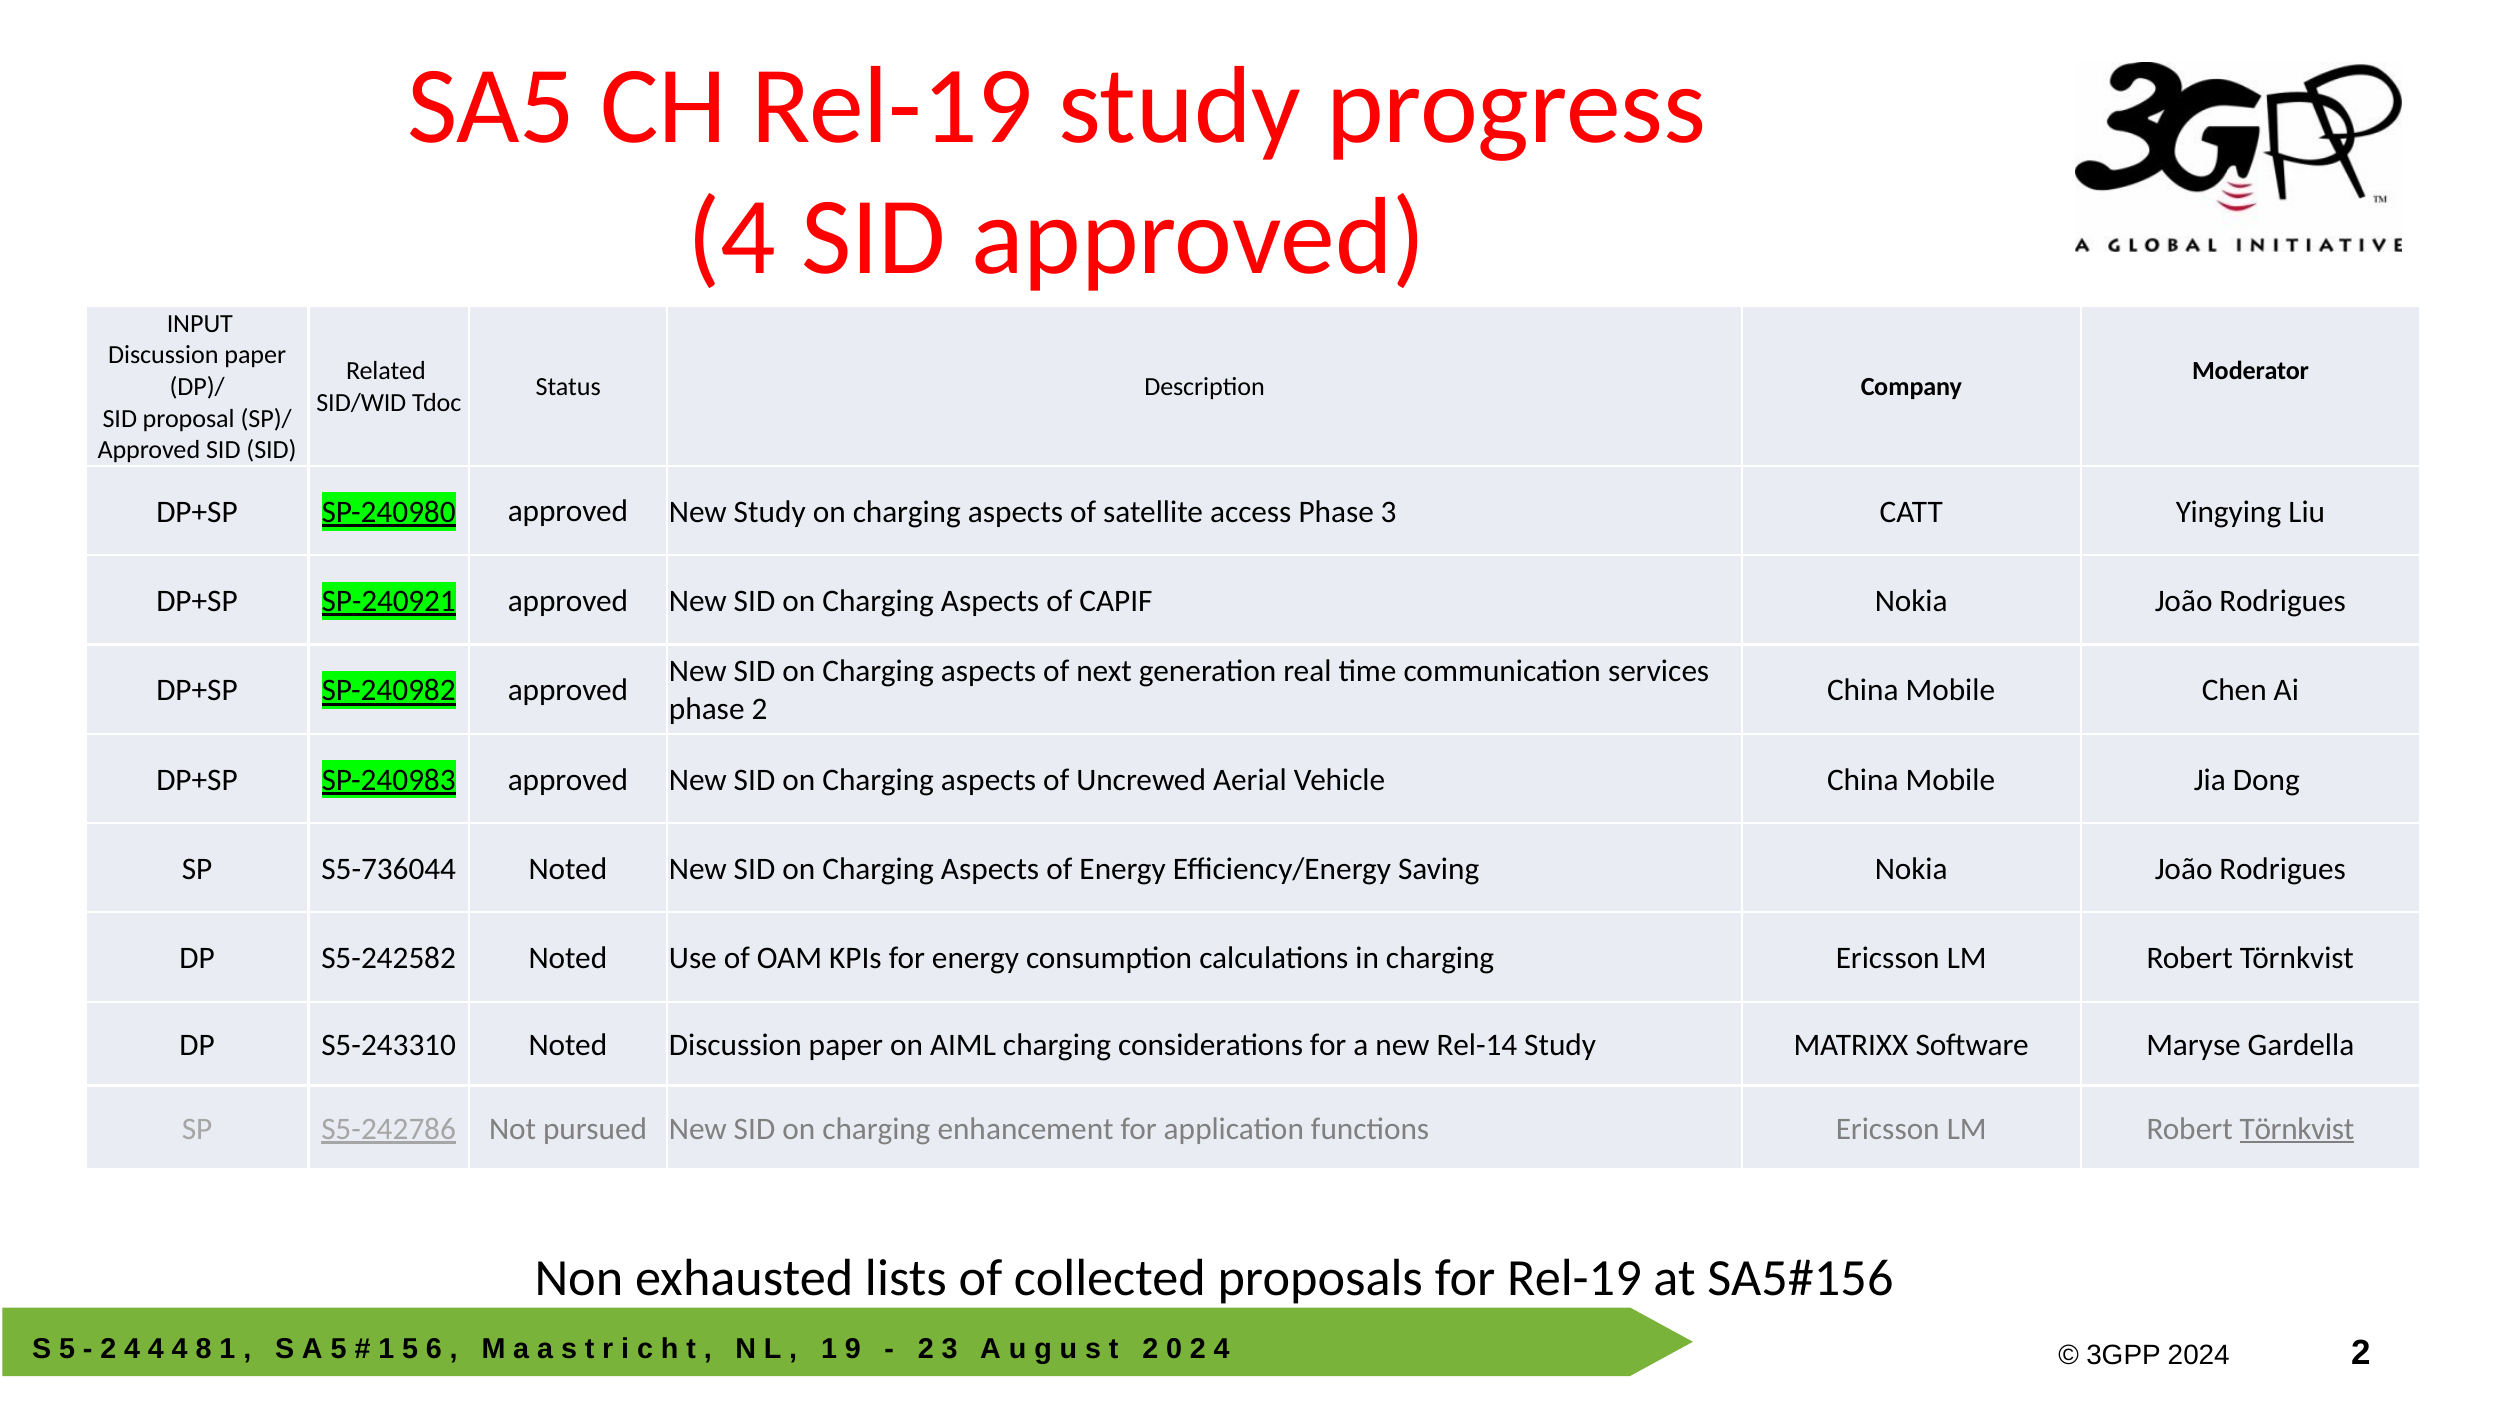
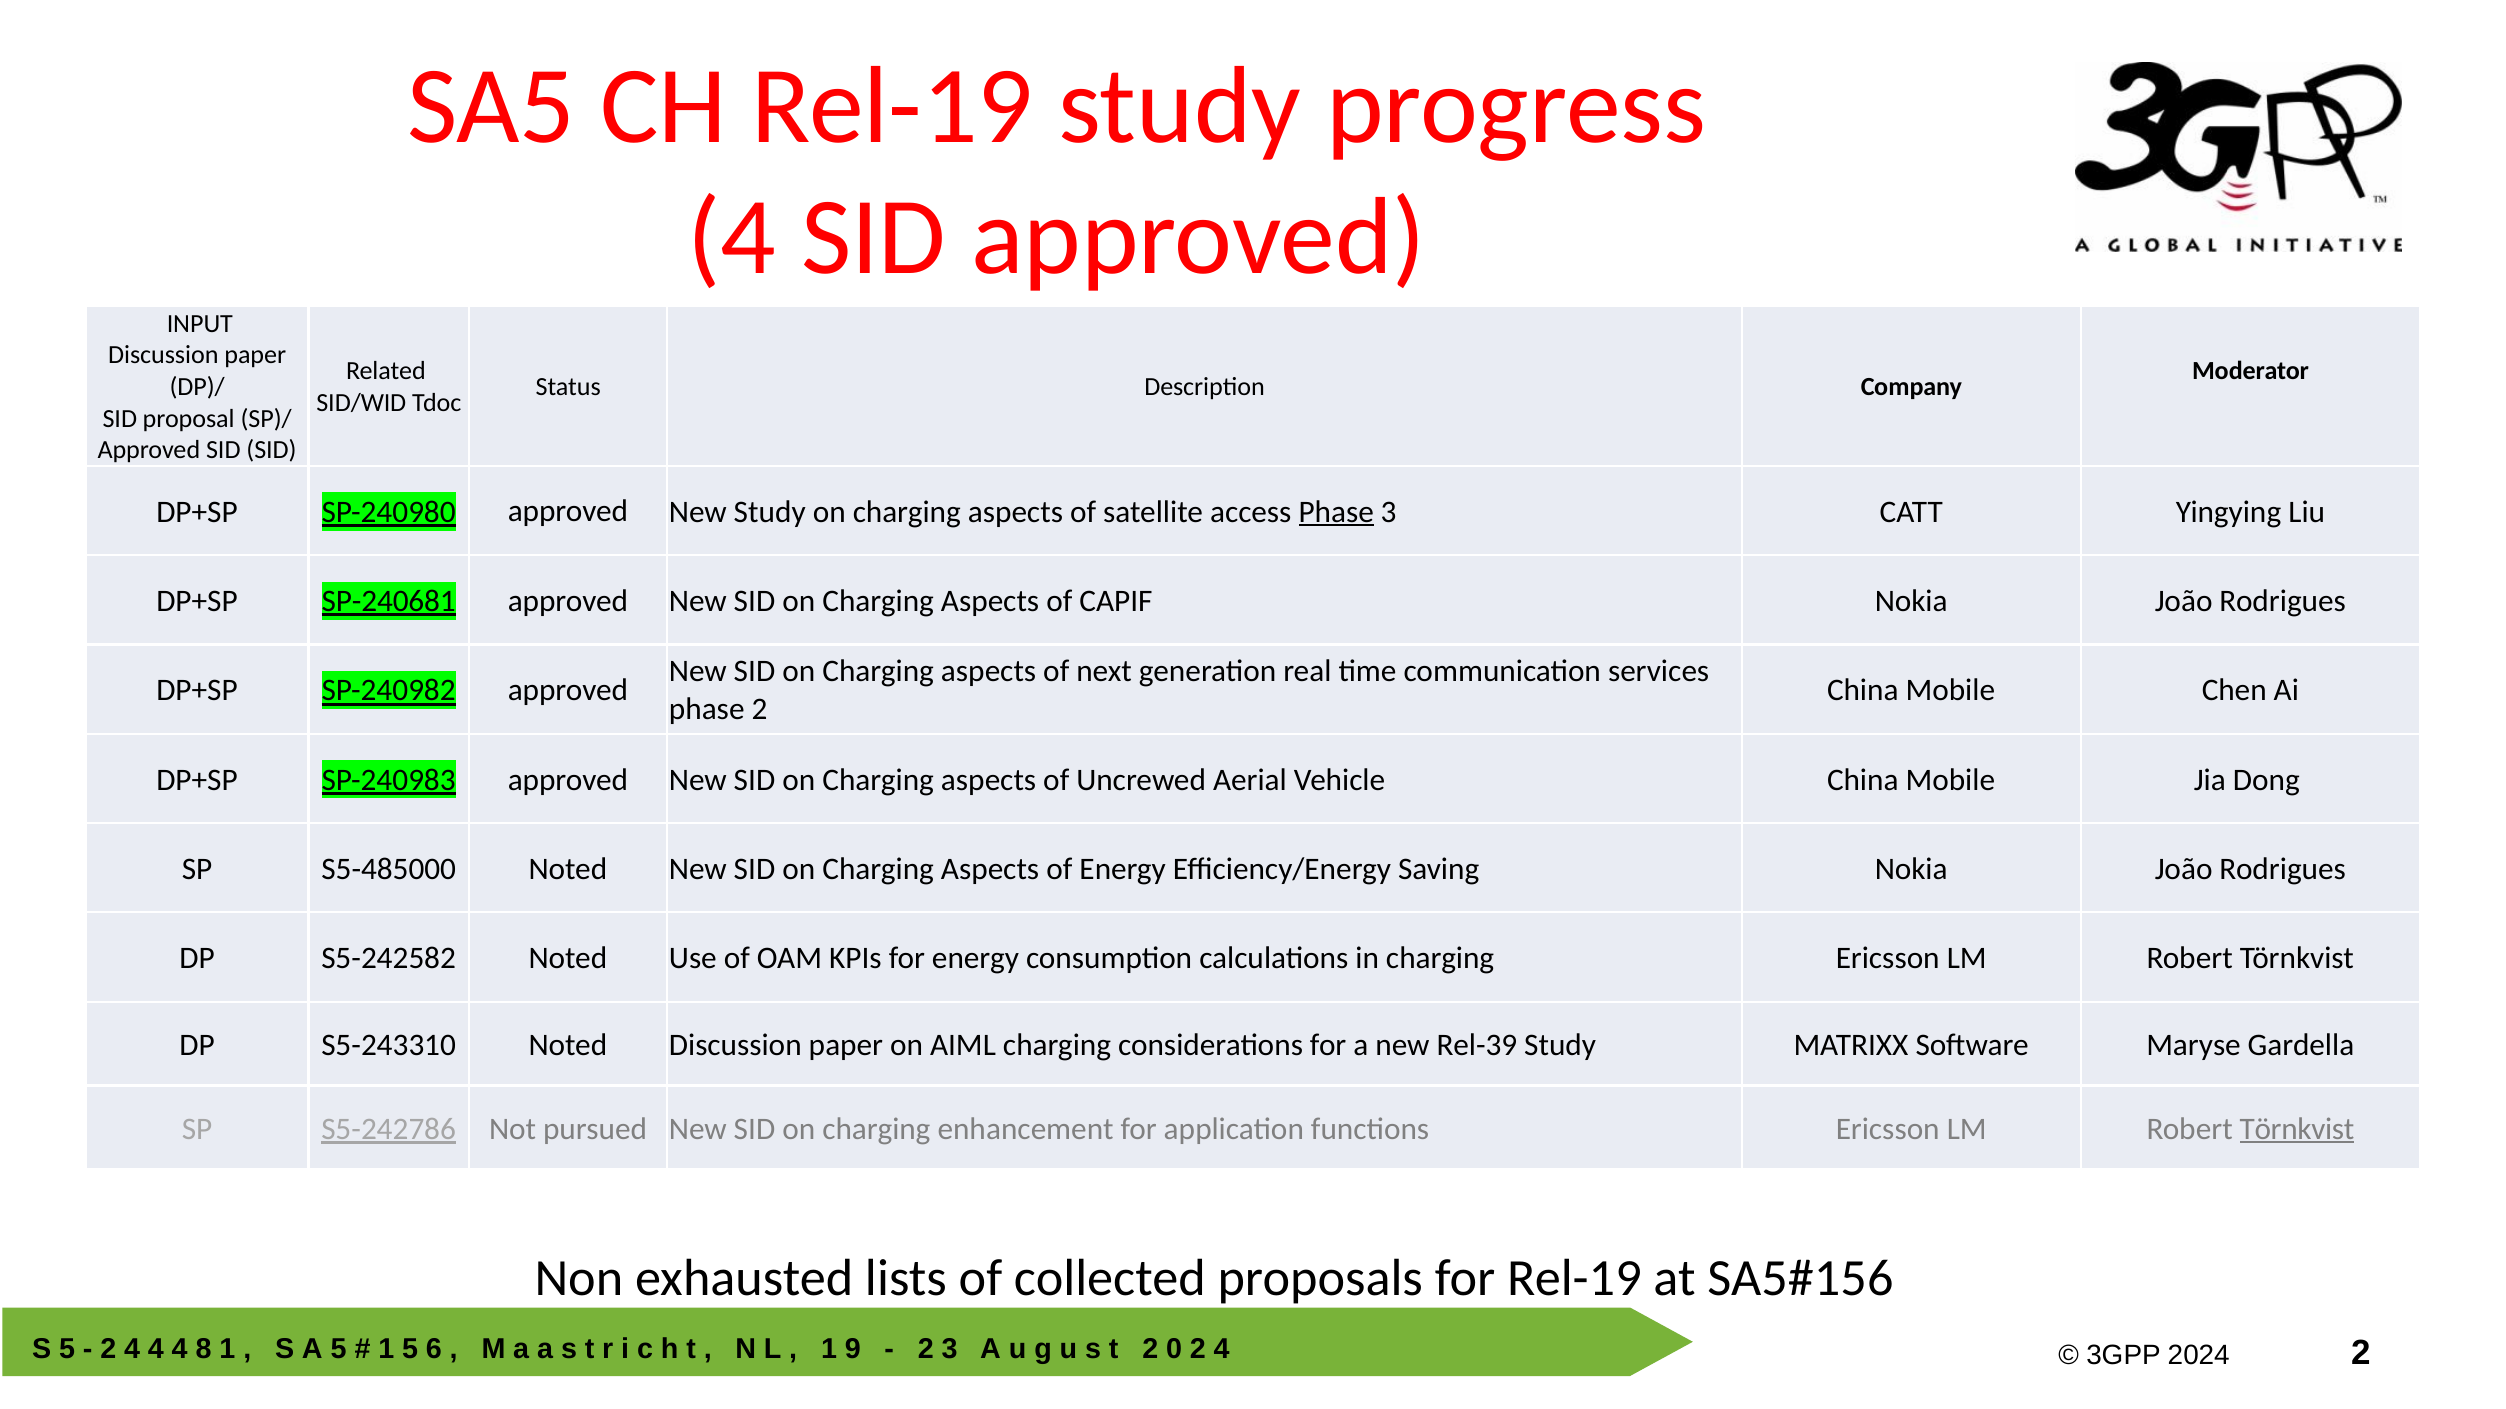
Phase underline: none -> present (1336, 512)
SP-240921: SP-240921 -> SP-240681 (389, 601)
S5-736044: S5-736044 -> S5-485000 (389, 869)
Rel-14: Rel-14 -> Rel-39 (1477, 1045)
